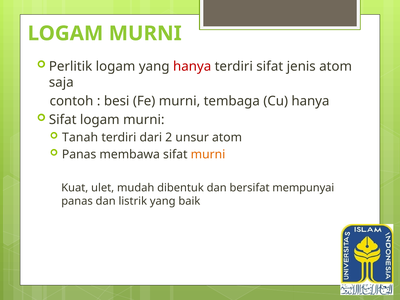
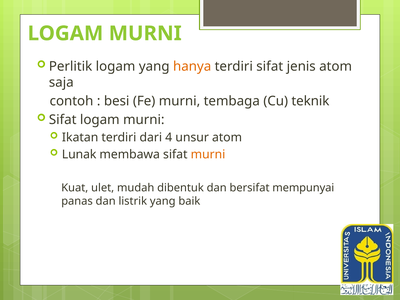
hanya colour: red -> orange (192, 66)
Cu hanya: hanya -> teknik (310, 101)
Tanah: Tanah -> Ikatan (80, 137)
2: 2 -> 4 (169, 137)
Panas: Panas -> Lunak (79, 155)
